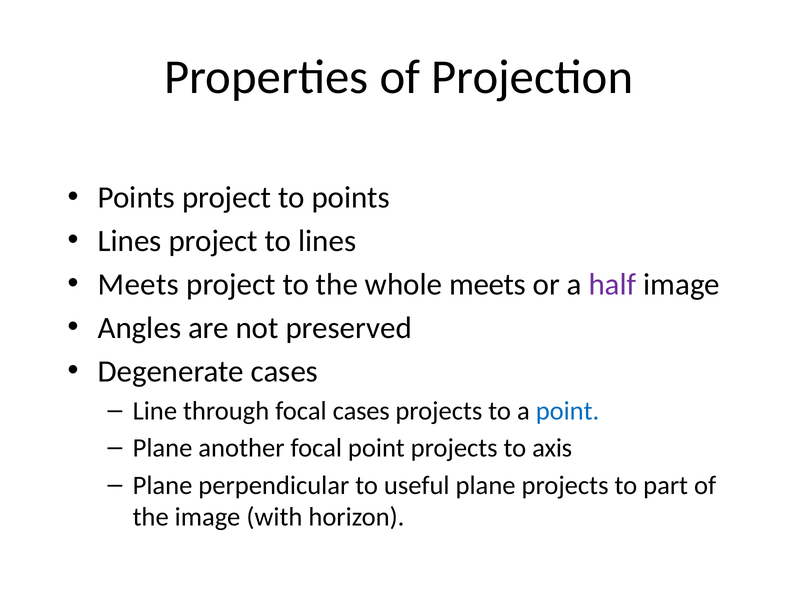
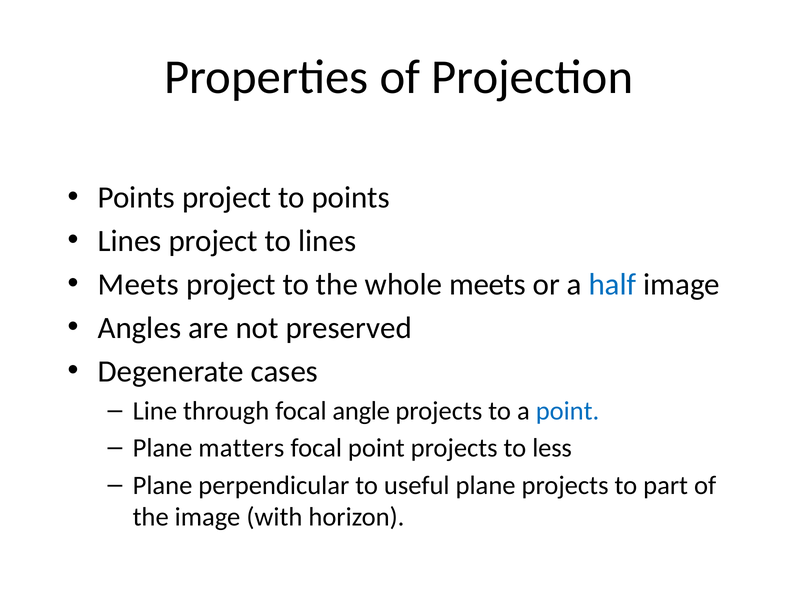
half colour: purple -> blue (613, 285)
focal cases: cases -> angle (361, 411)
another: another -> matters (241, 448)
axis: axis -> less (552, 448)
